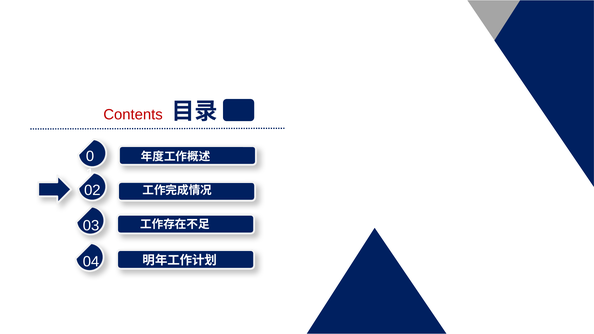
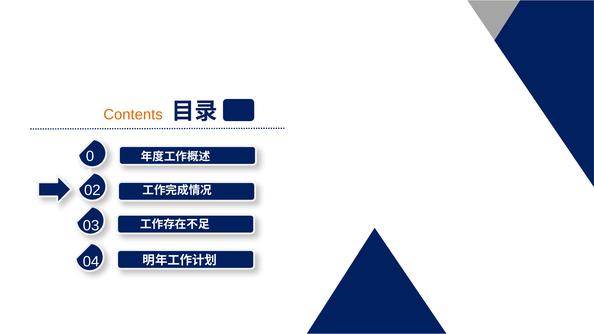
Contents colour: red -> orange (133, 115)
